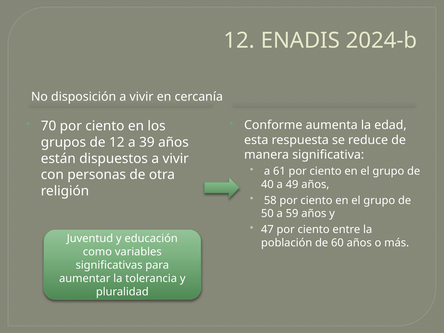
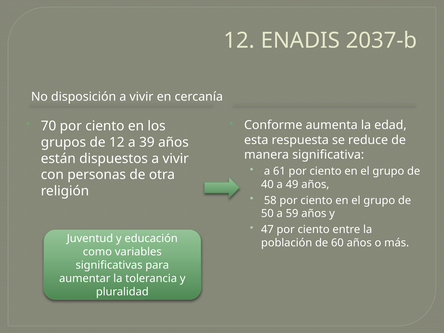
2024-b: 2024-b -> 2037-b (381, 41)
